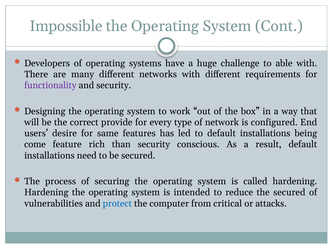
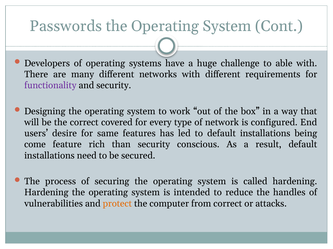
Impossible: Impossible -> Passwords (66, 26)
provide: provide -> covered (117, 123)
the secured: secured -> handles (289, 193)
protect colour: blue -> orange (117, 204)
from critical: critical -> correct (228, 204)
